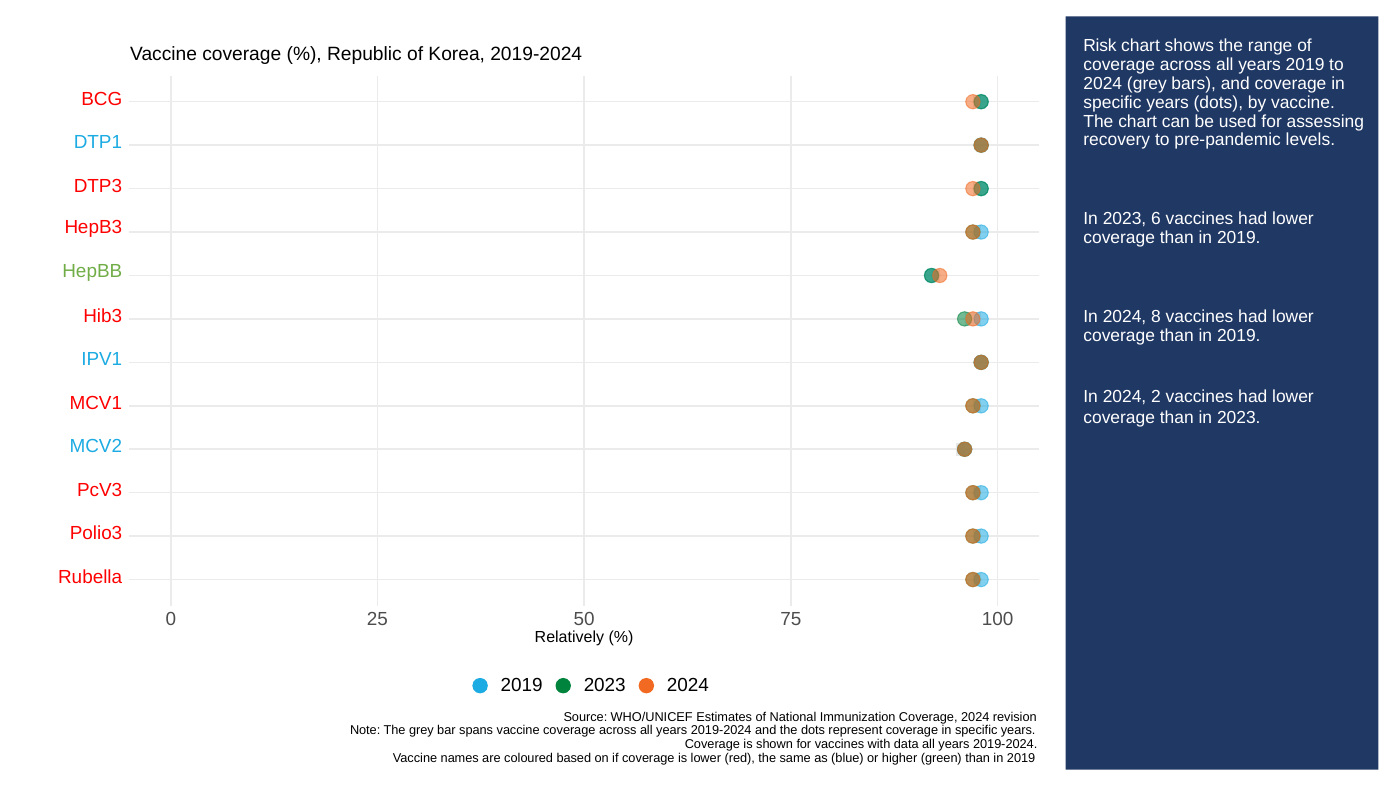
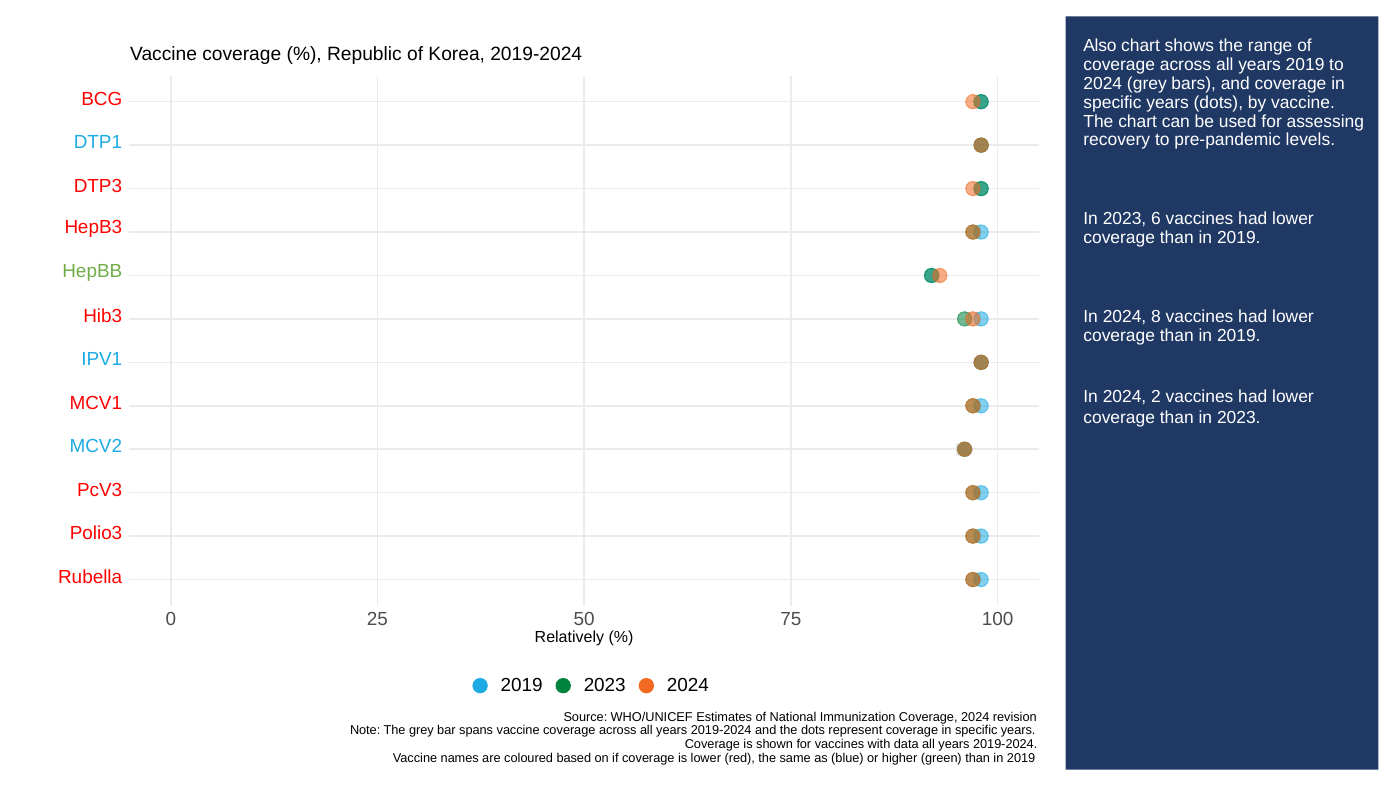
Risk: Risk -> Also (1100, 46)
